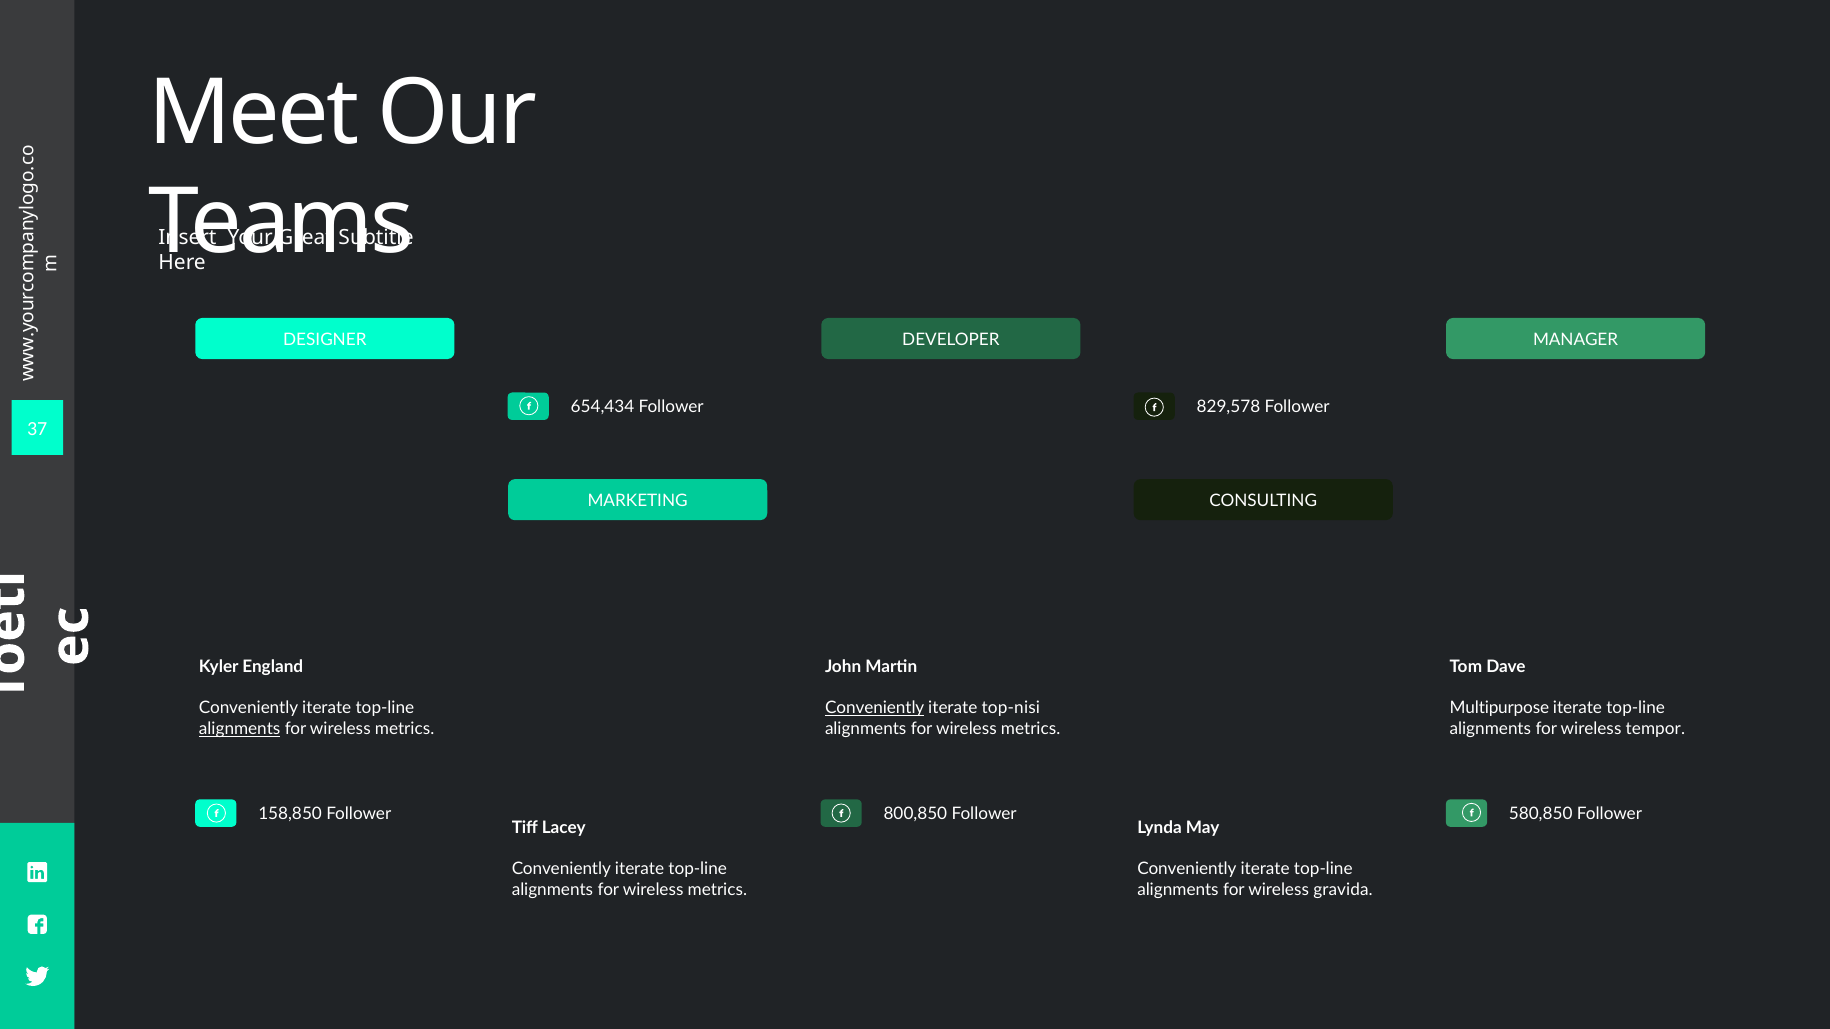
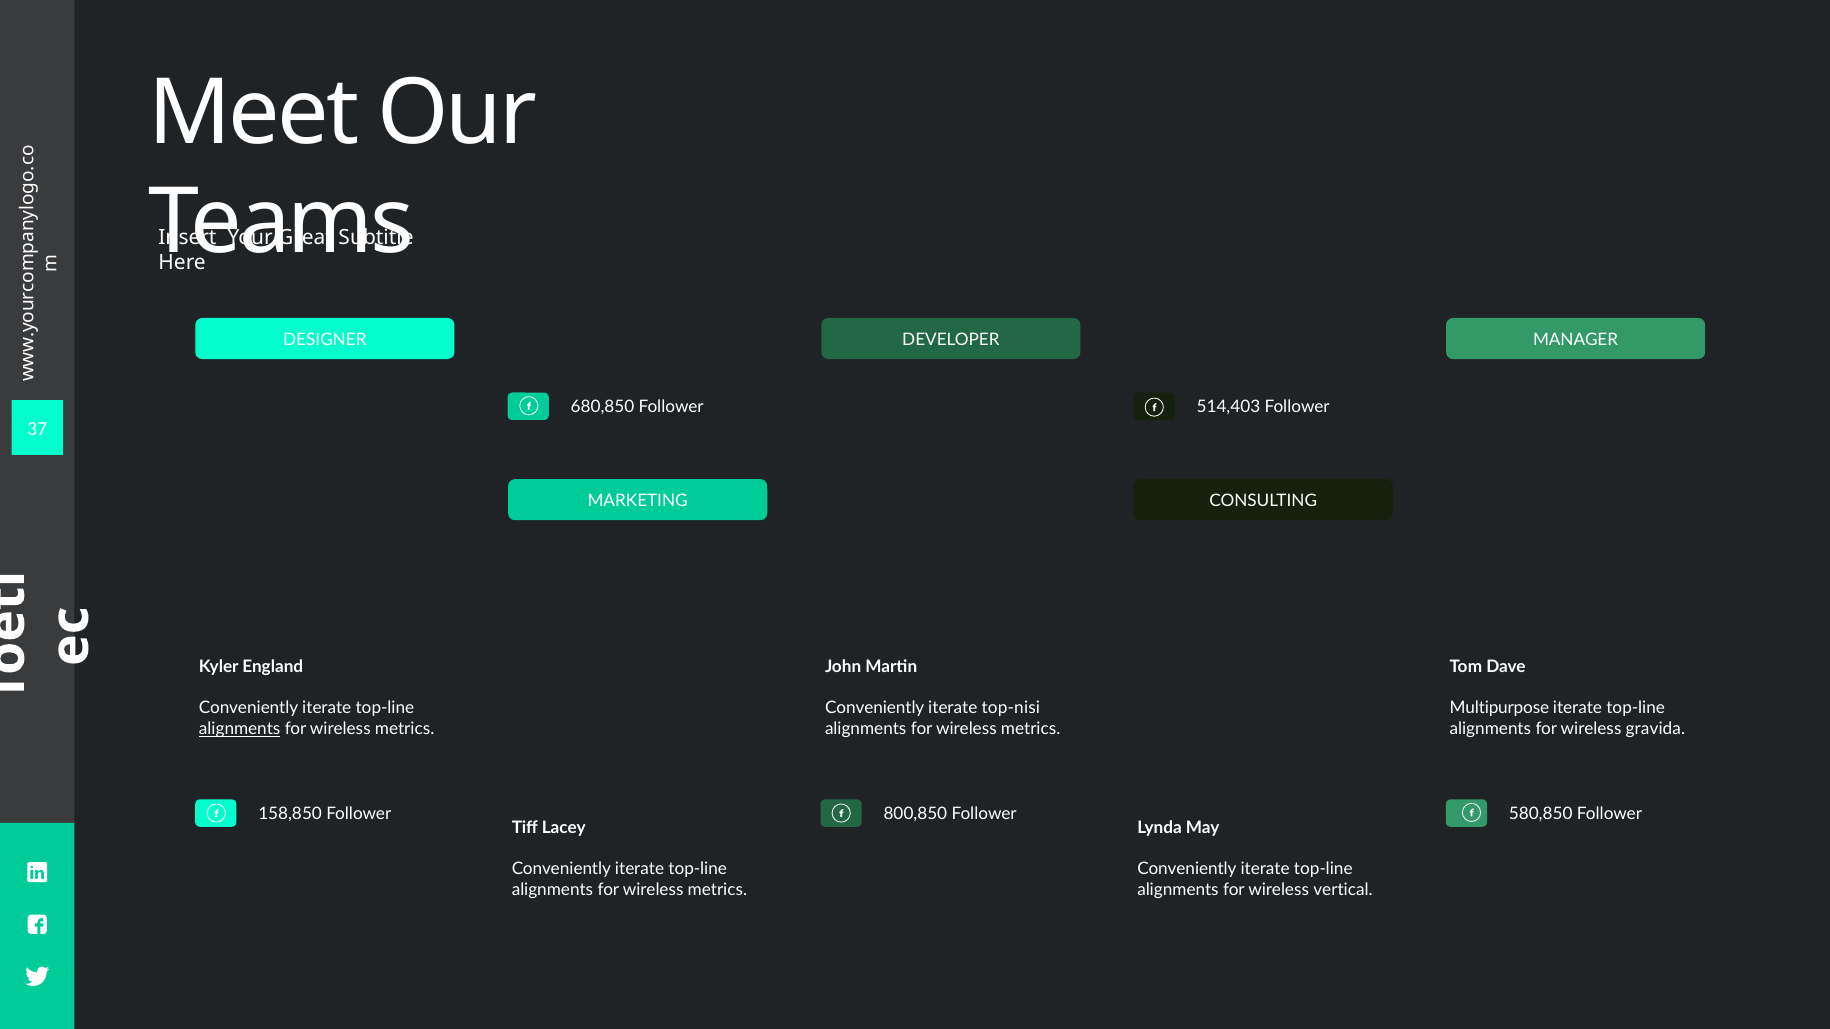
654,434: 654,434 -> 680,850 (602, 407)
829,578: 829,578 -> 514,403 (1228, 407)
Conveniently underline: present -> none (875, 708)
tempor: tempor -> gravida (1655, 729)
gravida: gravida -> vertical (1343, 890)
